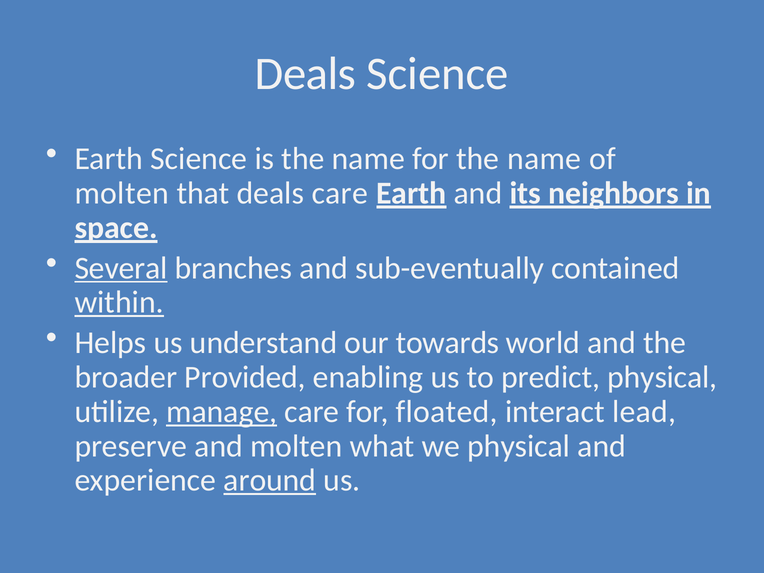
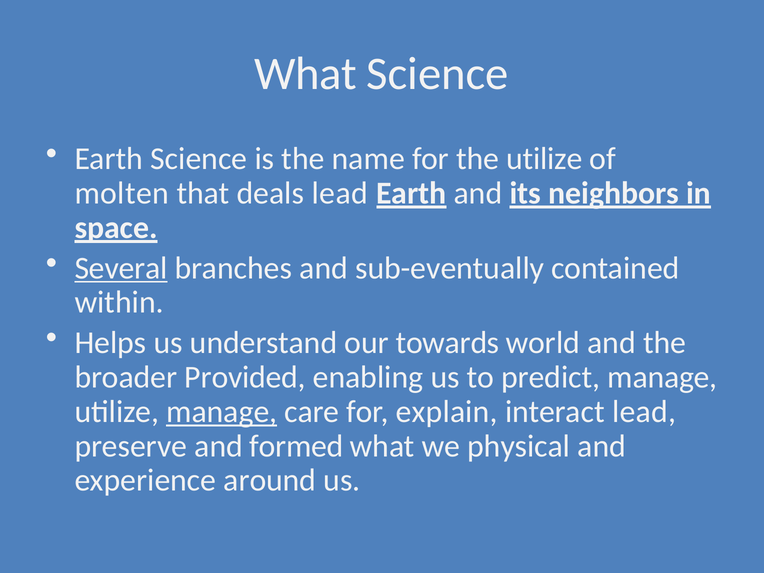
Deals: Deals -> What (305, 74)
for the name: name -> utilize (544, 159)
deals care: care -> lead (340, 193)
within underline: present -> none (119, 302)
predict physical: physical -> manage (662, 377)
floated: floated -> explain (447, 412)
and molten: molten -> formed (296, 446)
around underline: present -> none (270, 480)
